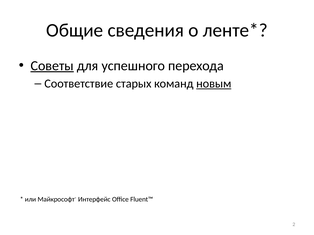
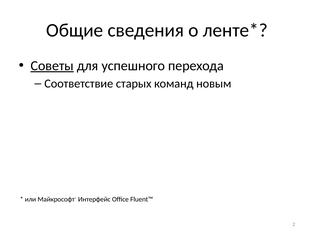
новым underline: present -> none (214, 84)
